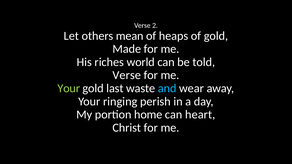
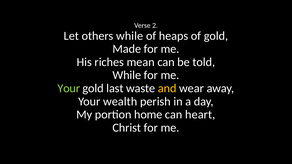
others mean: mean -> while (130, 36)
world: world -> mean (141, 62)
Verse: Verse -> While (127, 75)
and colour: light blue -> yellow (167, 88)
ringing: ringing -> wealth (120, 102)
